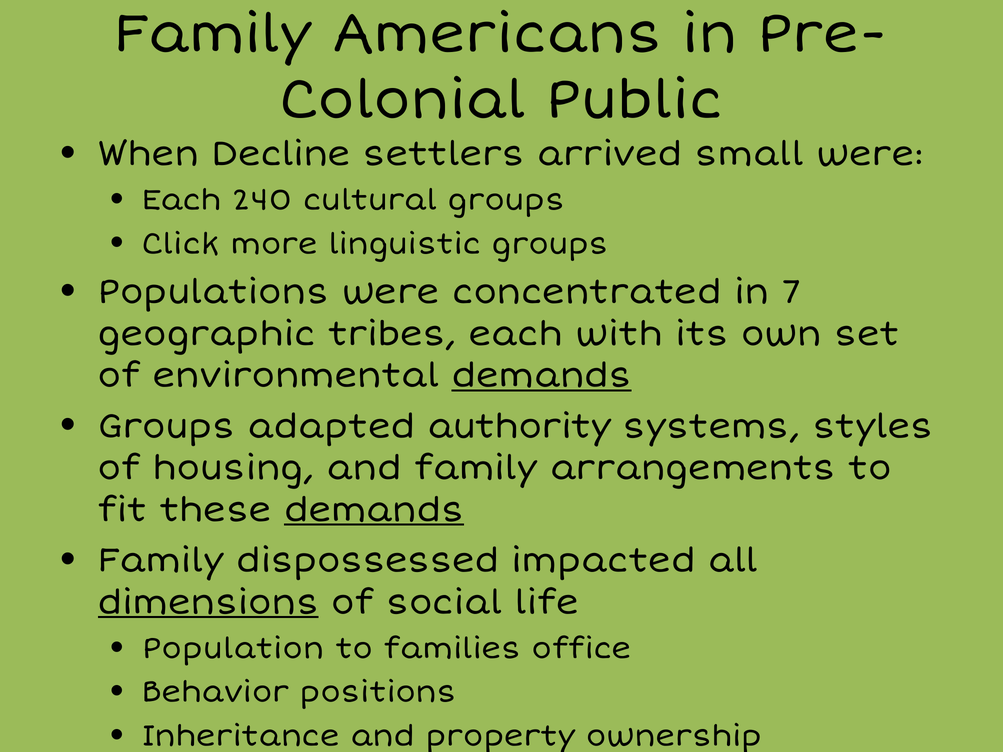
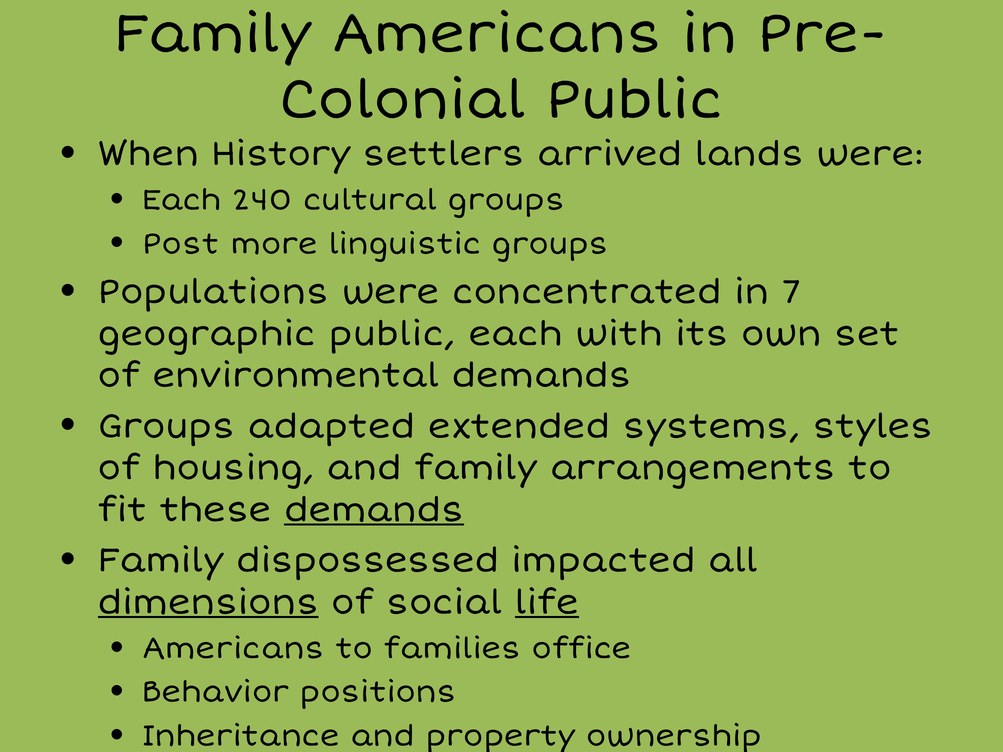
Decline: Decline -> History (281, 154)
small: small -> lands (749, 154)
Click: Click -> Post (181, 244)
geographic tribes: tribes -> public (392, 334)
demands underline: present -> none (542, 375)
authority: authority -> extended (519, 426)
life underline: none -> present (547, 602)
Population: Population -> Americans (233, 649)
